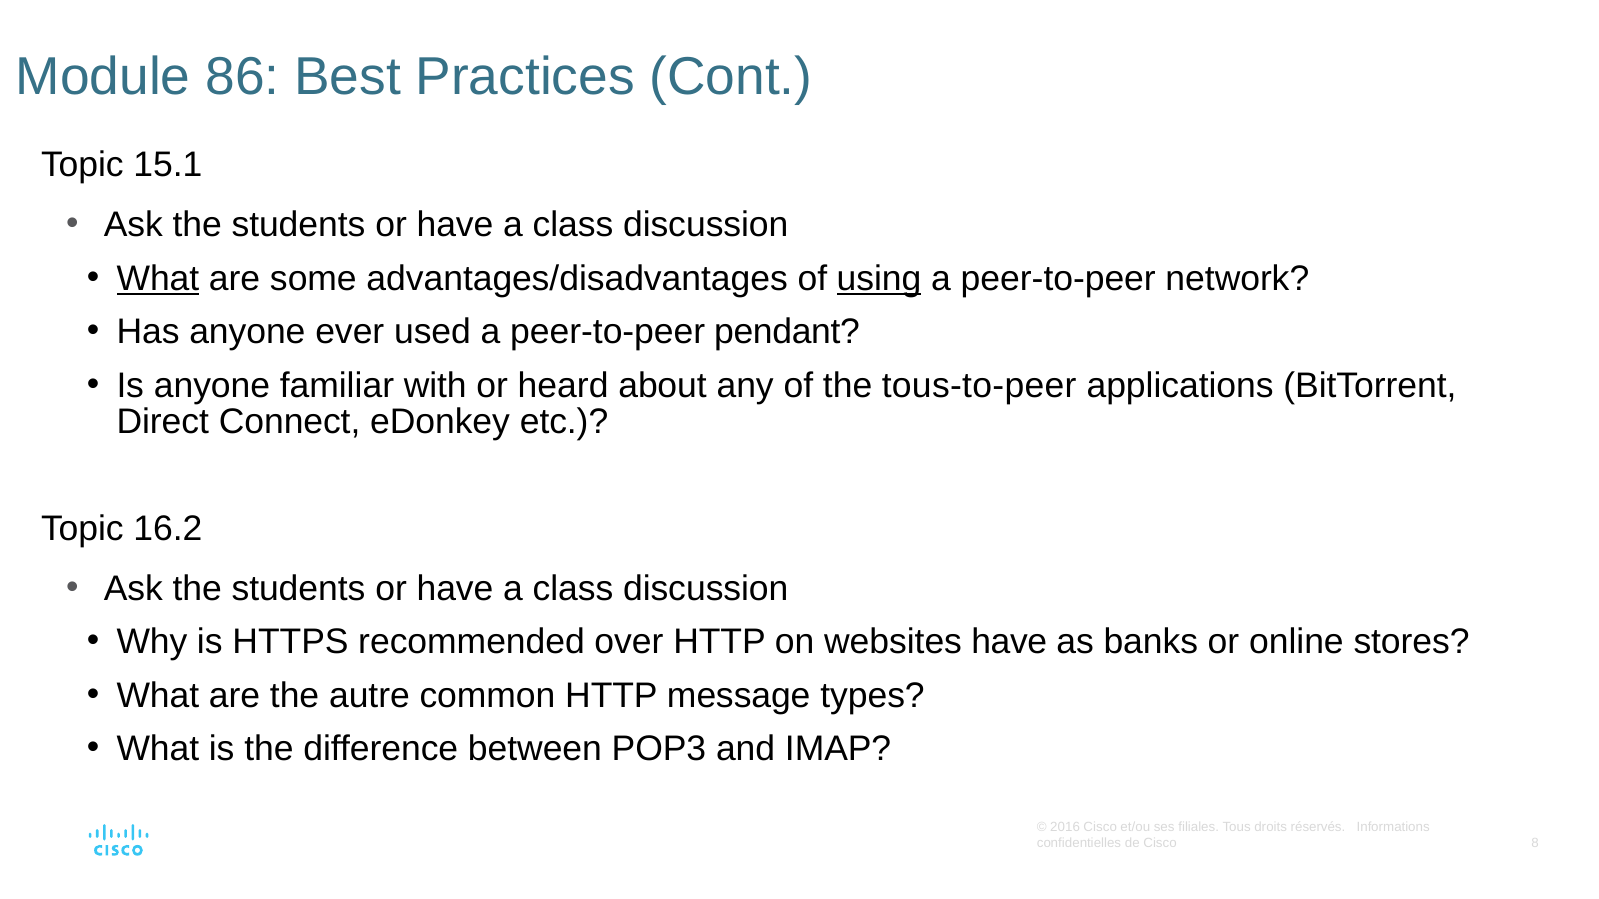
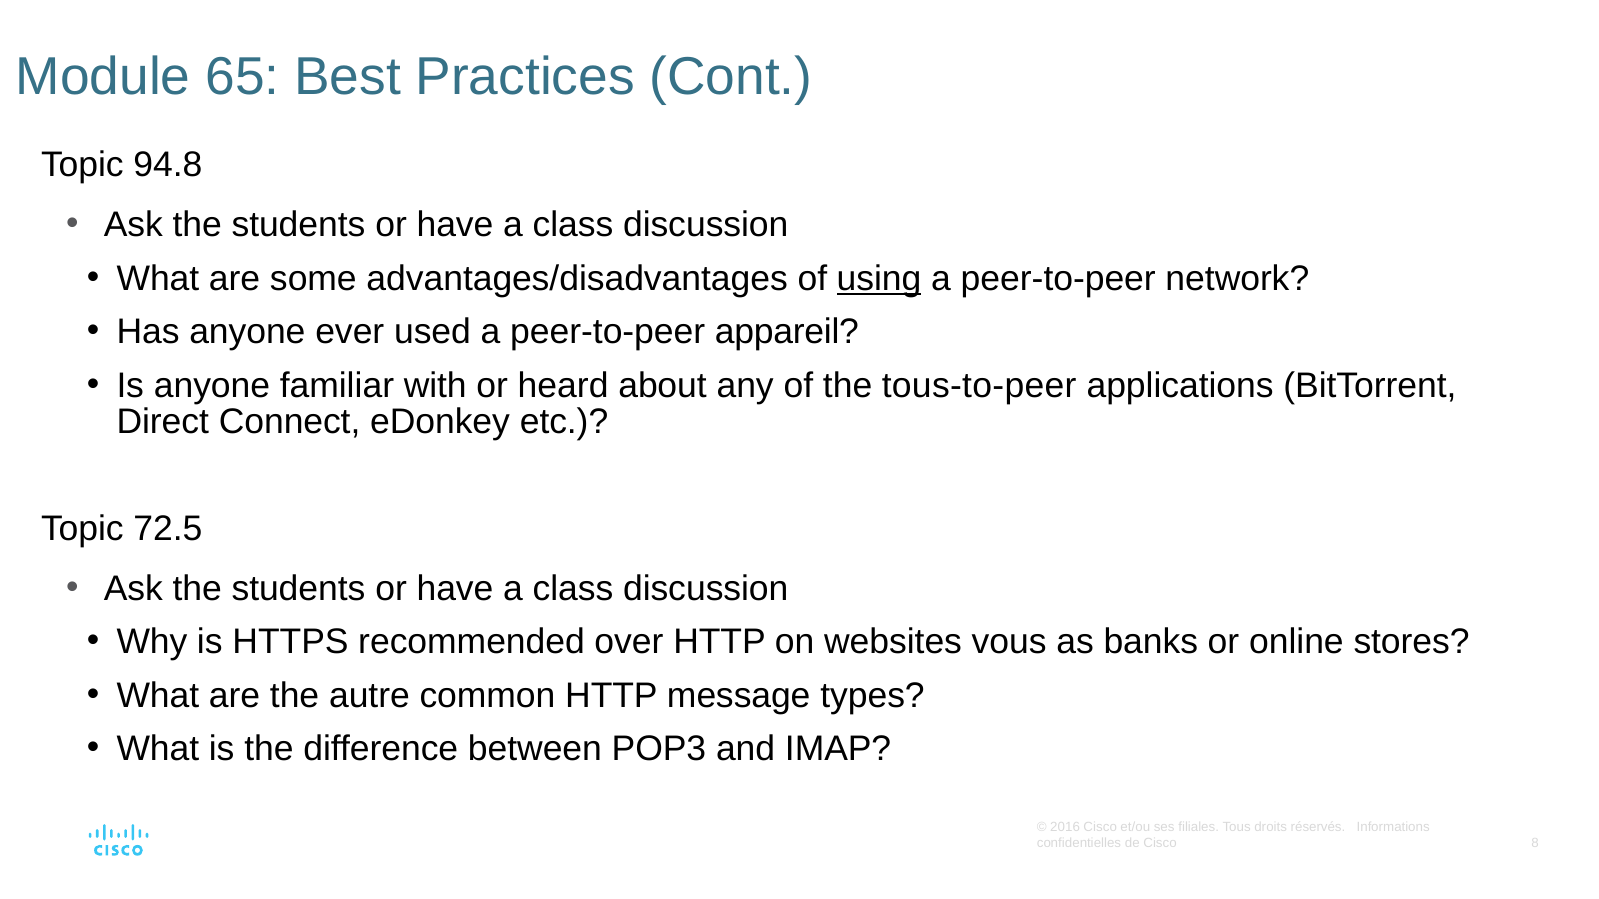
86: 86 -> 65 (242, 77)
15.1: 15.1 -> 94.8 (168, 165)
What underline: present -> none (158, 279)
pendant: pendant -> appareil (787, 332)
16.2: 16.2 -> 72.5 (168, 529)
websites have: have -> vous (1009, 643)
